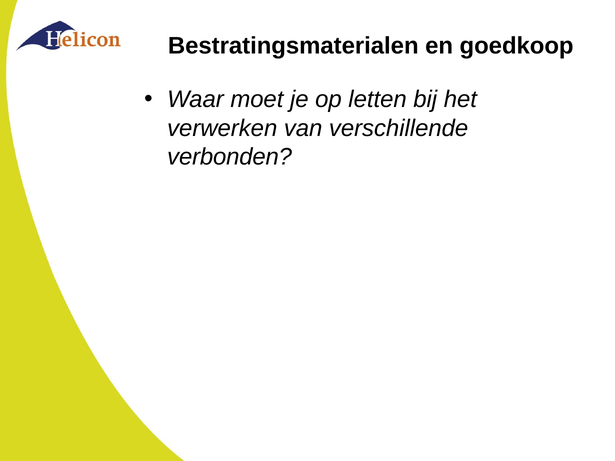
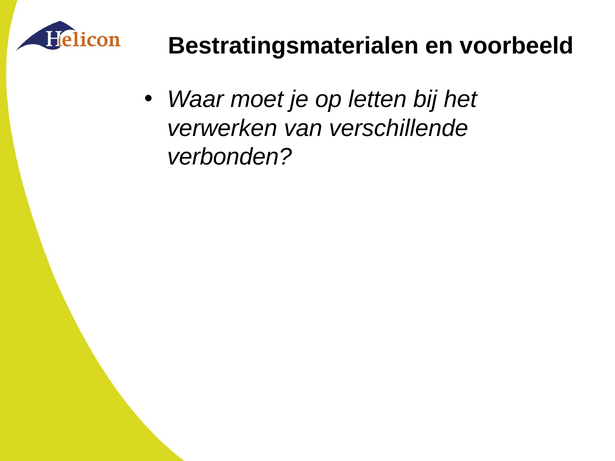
goedkoop: goedkoop -> voorbeeld (517, 46)
